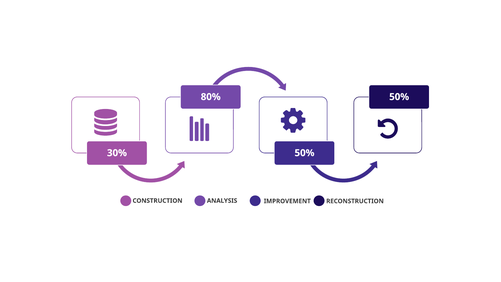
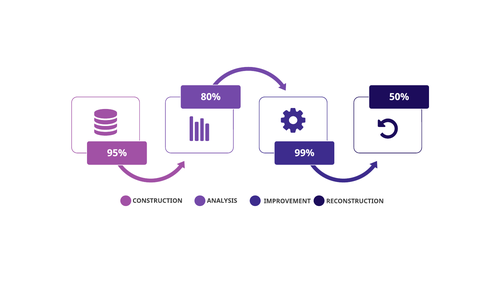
30%: 30% -> 95% (117, 153)
50%: 50% -> 99% (304, 153)
